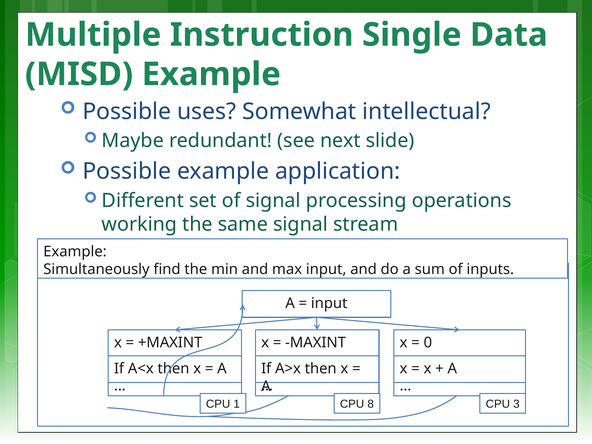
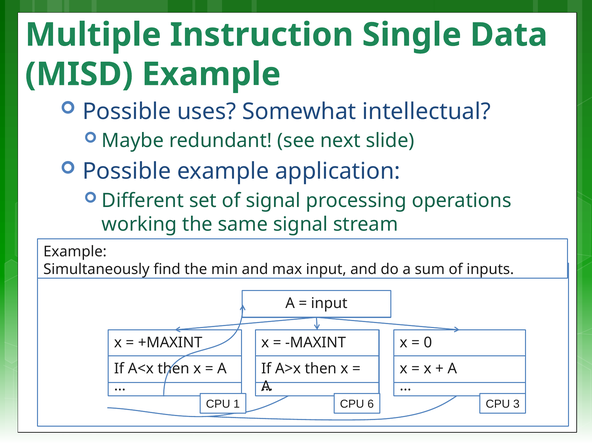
8: 8 -> 6 (371, 404)
